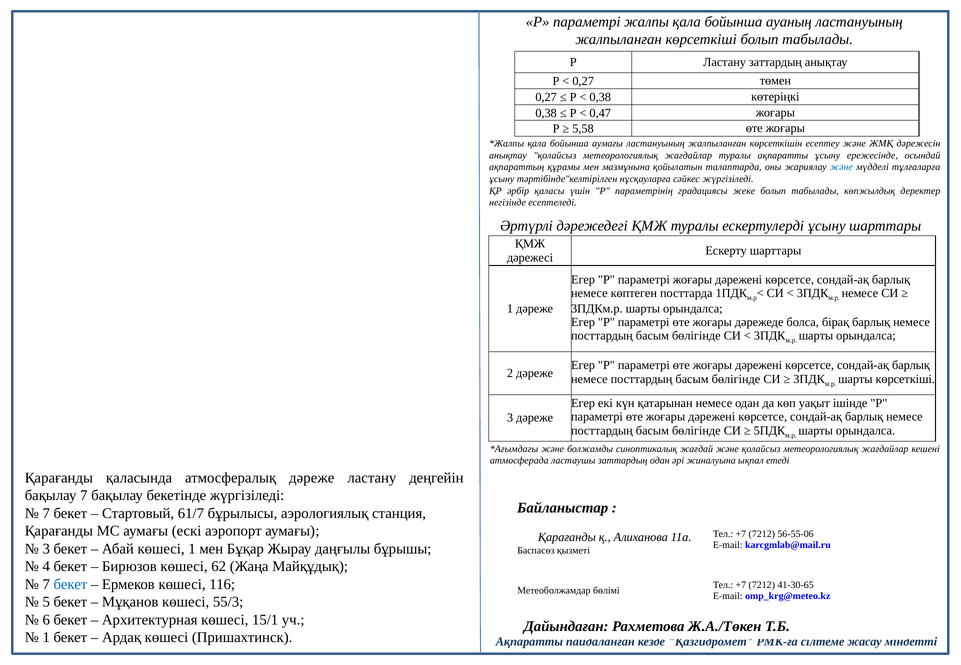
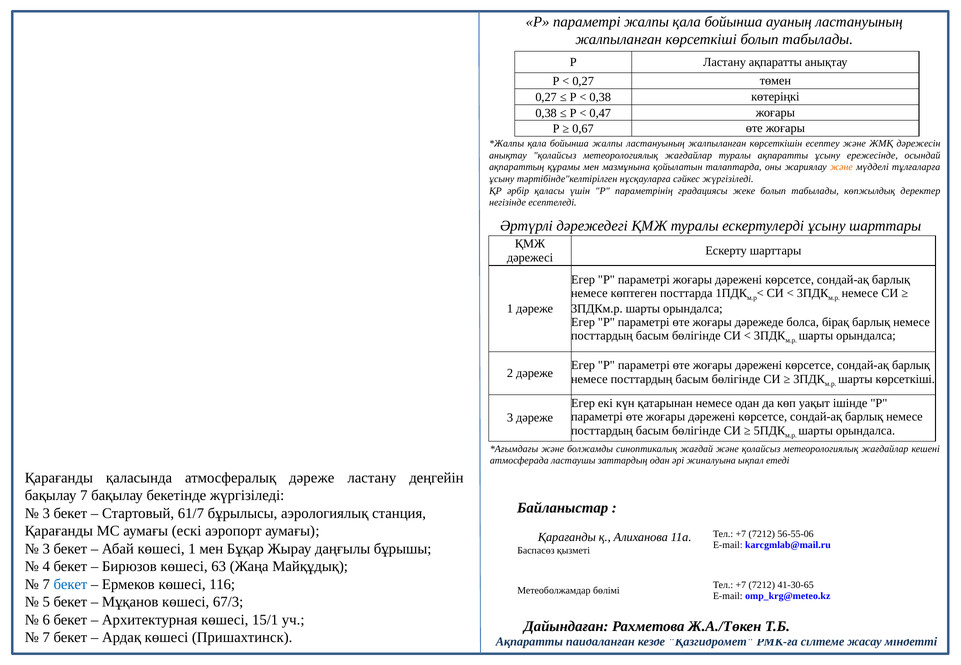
Ластану заттардың: заттардың -> ақпаратты (775, 62)
5,58: 5,58 -> 0,67 (583, 129)
бойынша аумағы: аумағы -> жалпы (607, 144)
және colour: blue -> orange (841, 167)
7: 7 -> 3 (46, 514)
62: 62 -> 63 (219, 567)
55/3: 55/3 -> 67/3 (228, 602)
1: 1 -> 7 (46, 638)
